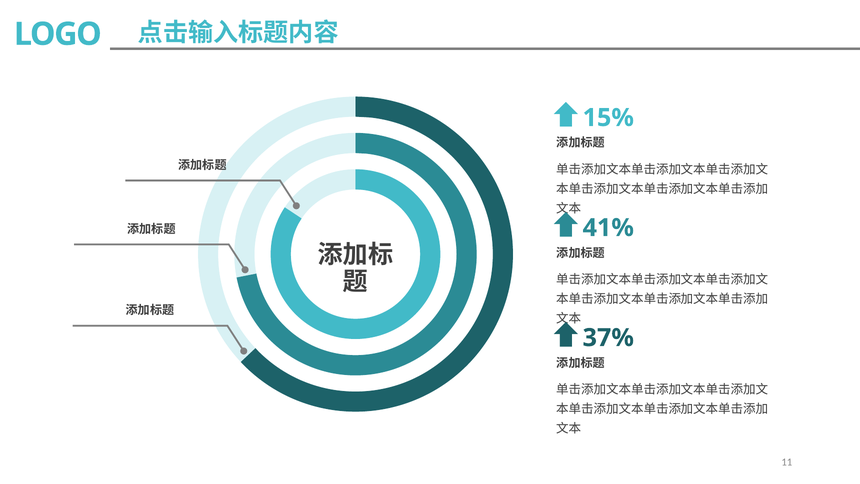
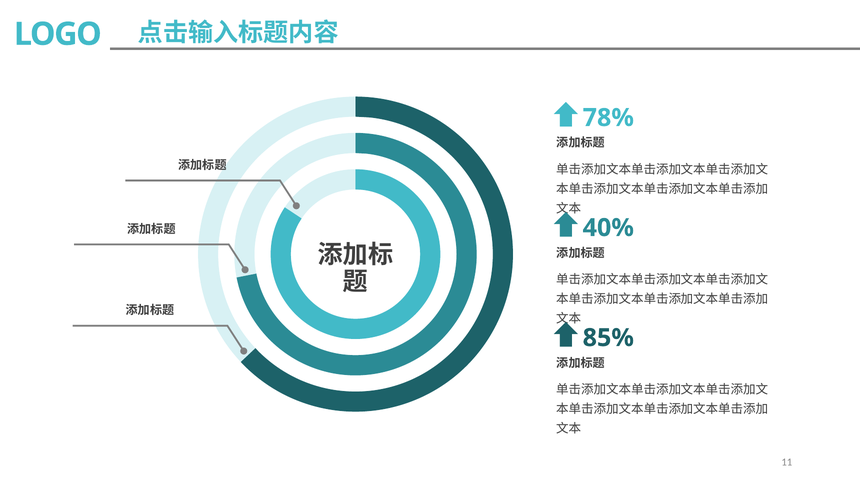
15%: 15% -> 78% (608, 118)
41%: 41% -> 40% (608, 228)
37%: 37% -> 85% (608, 338)
